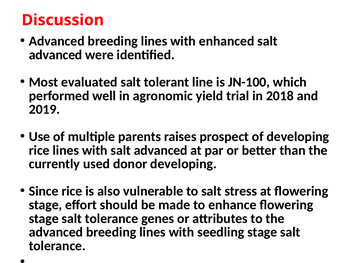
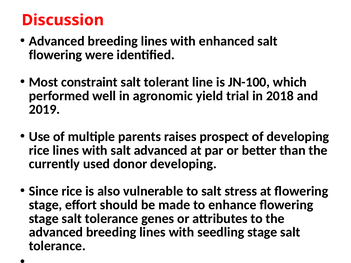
advanced: advanced -> flowering (56, 55)
evaluated: evaluated -> constraint (89, 82)
